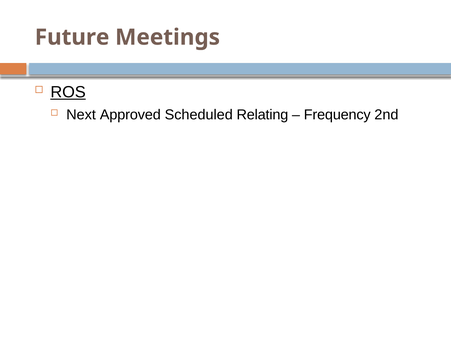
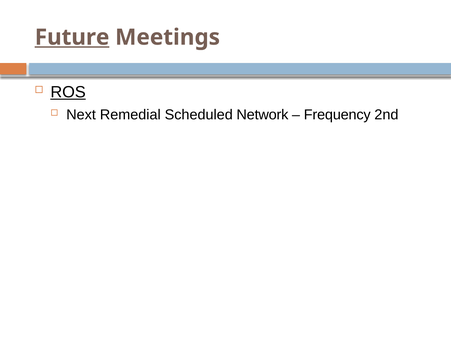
Future underline: none -> present (72, 37)
Approved: Approved -> Remedial (130, 115)
Relating: Relating -> Network (262, 115)
